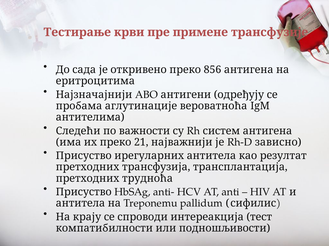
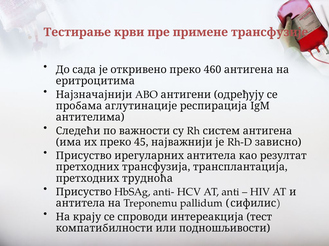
856: 856 -> 460 (212, 70)
вероватноћа: вероватноћа -> респирација (214, 106)
21: 21 -> 45 (141, 143)
